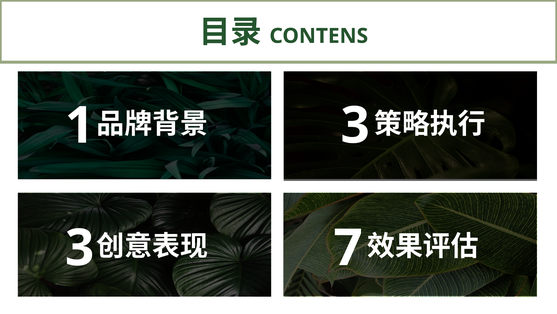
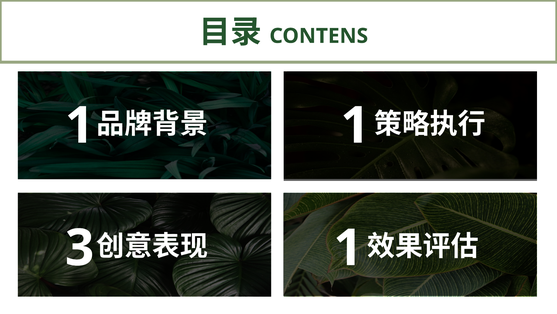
1 3: 3 -> 1 (355, 125)
3 7: 7 -> 1 (348, 248)
